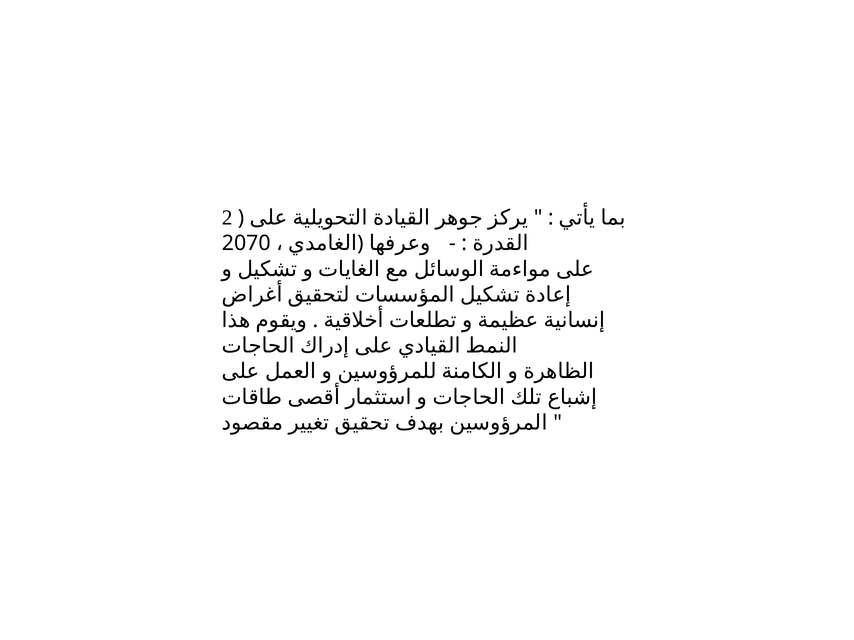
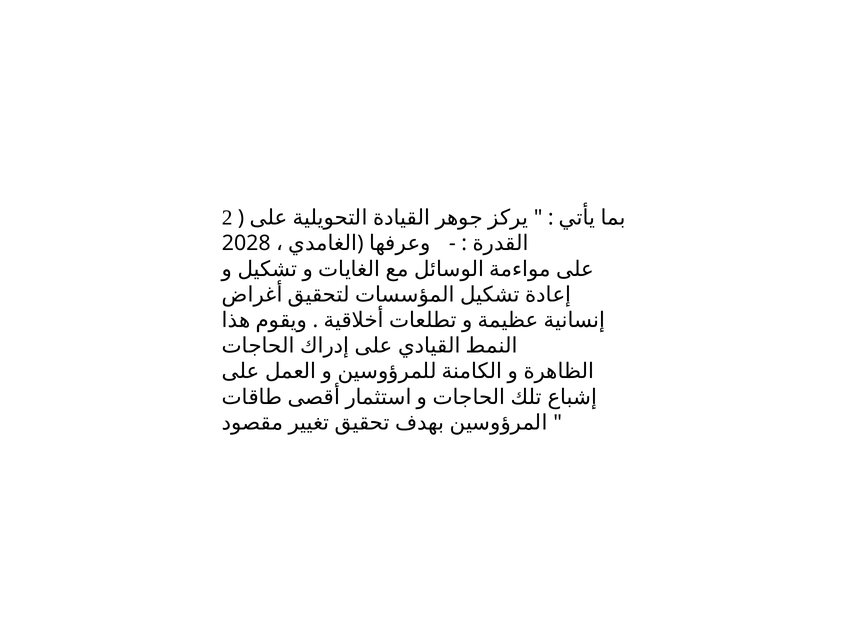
2070: 2070 -> 2028 (246, 244)
